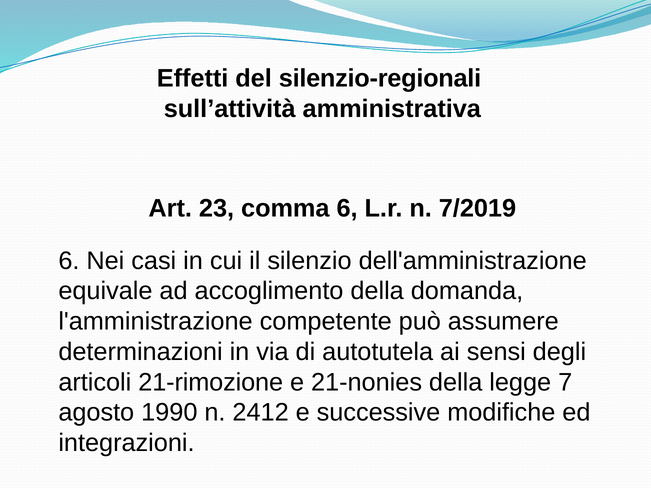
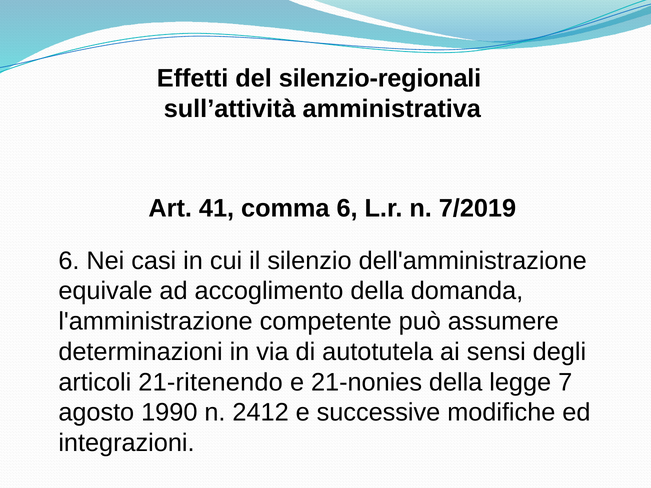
23: 23 -> 41 (217, 209)
21-rimozione: 21-rimozione -> 21-ritenendo (211, 382)
